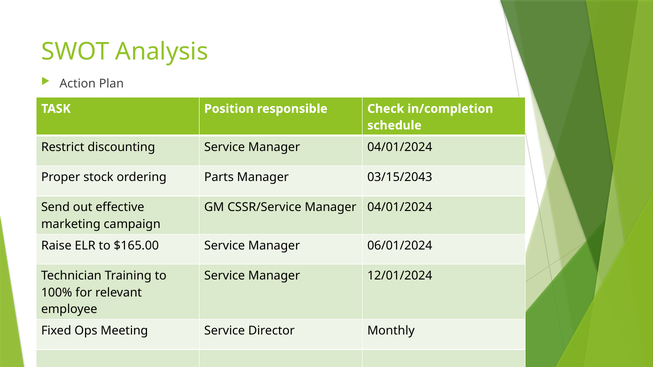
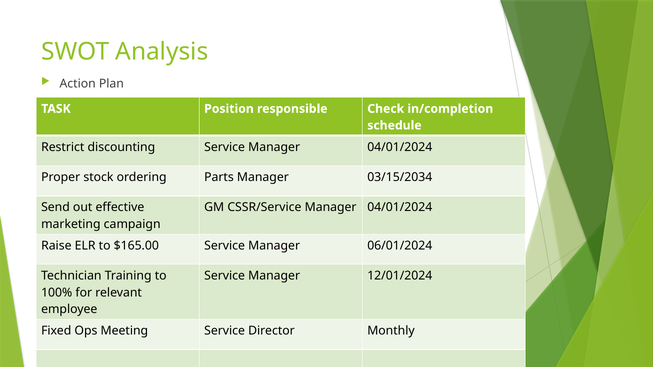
03/15/2043: 03/15/2043 -> 03/15/2034 (400, 177)
